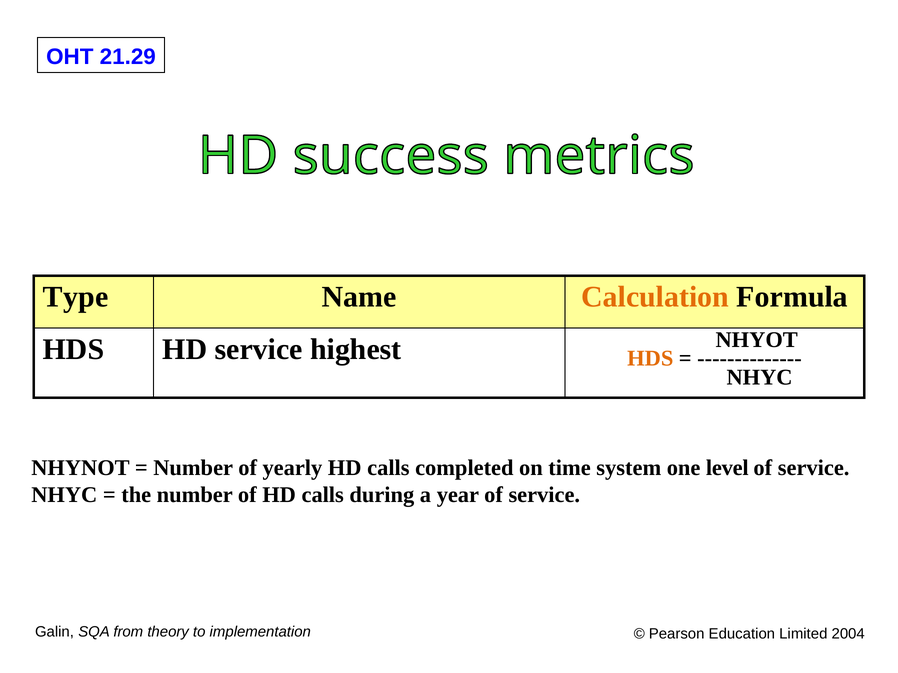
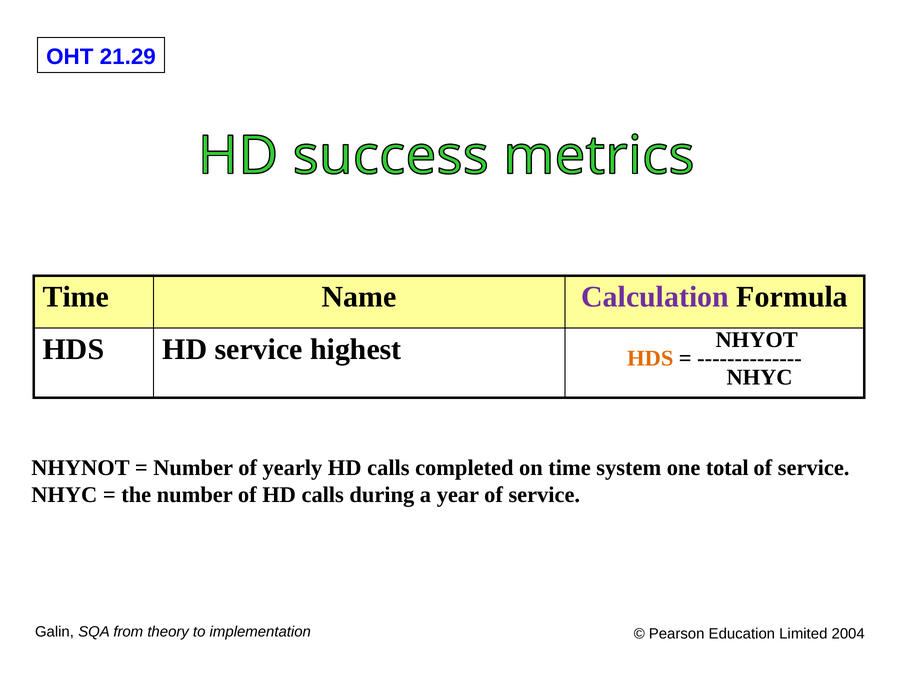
Type: Type -> Time (76, 297)
Calculation colour: orange -> purple (655, 297)
level: level -> total (727, 468)
